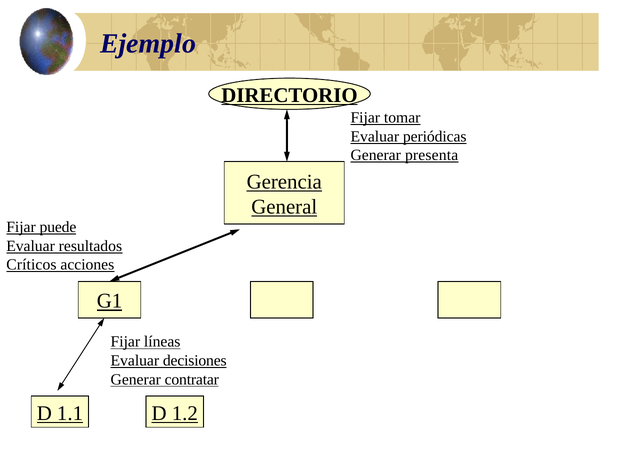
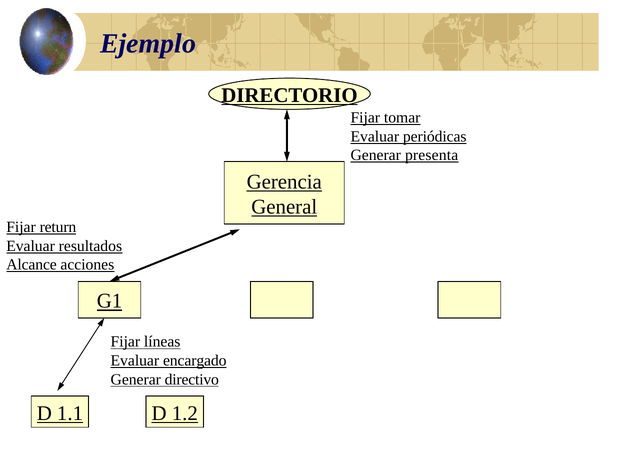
puede: puede -> return (58, 227)
Críticos: Críticos -> Alcance (32, 265)
decisiones: decisiones -> encargado (195, 361)
contratar: contratar -> directivo (192, 380)
